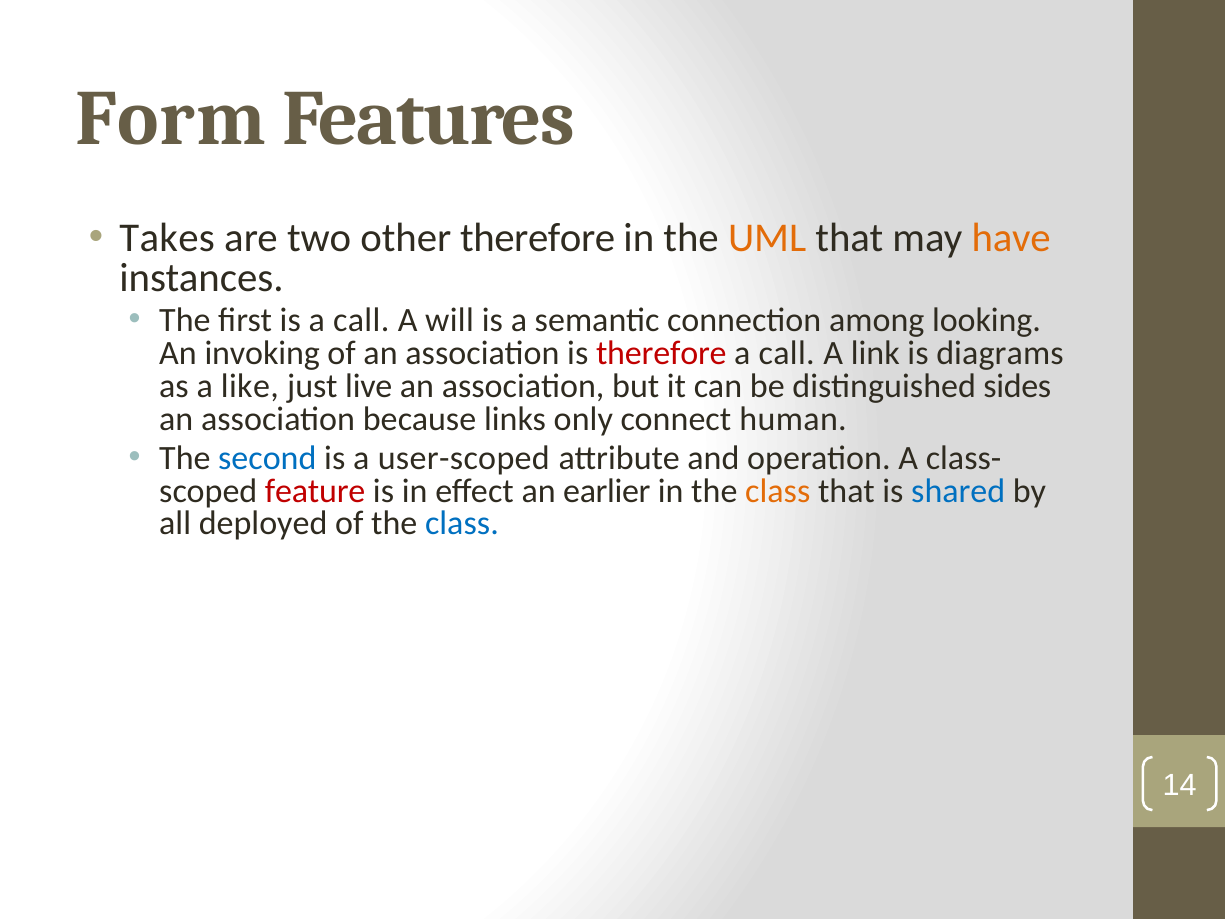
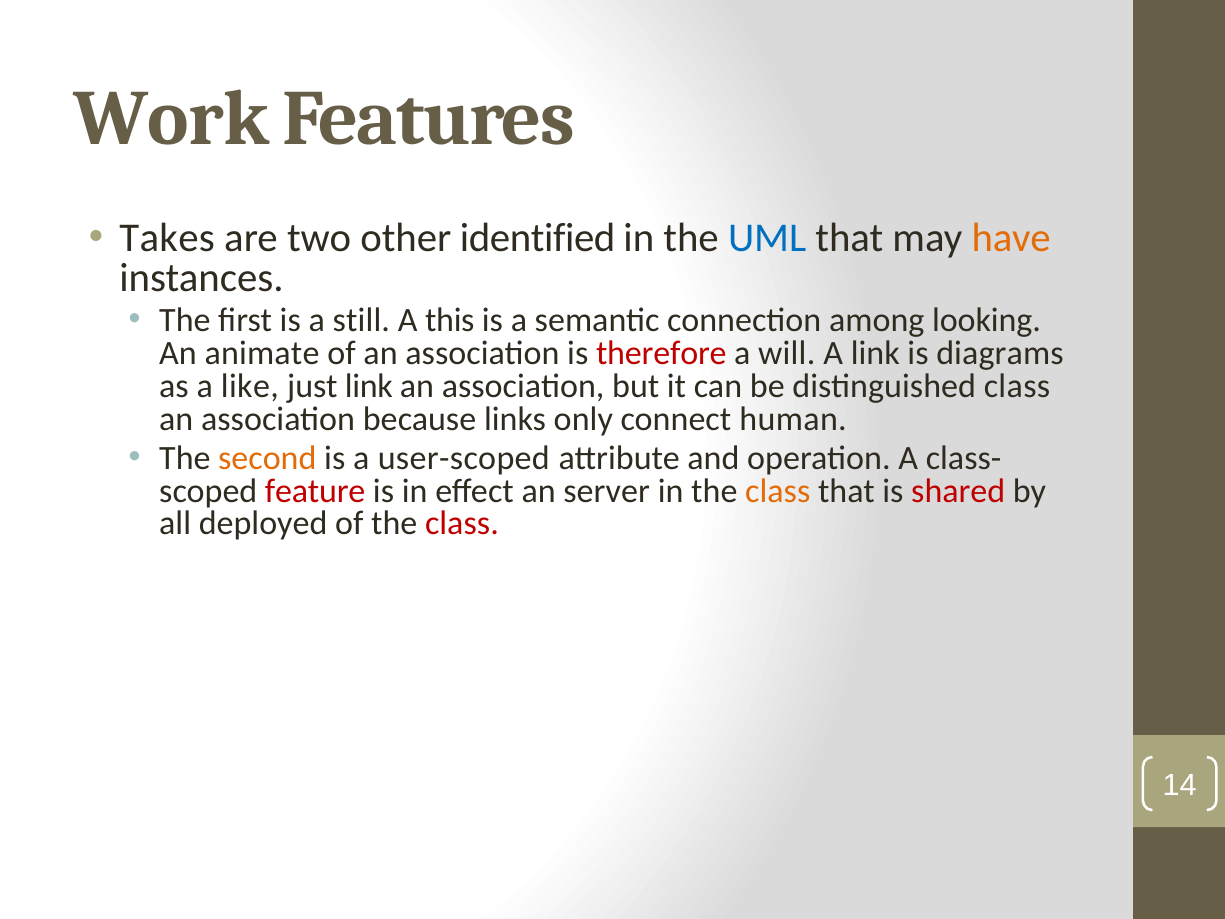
Form: Form -> Work (171, 119)
other therefore: therefore -> identified (538, 238)
UML colour: orange -> blue (767, 238)
is a call: call -> still (361, 321)
will: will -> this (450, 321)
invoking: invoking -> animate (262, 353)
call: call -> will (787, 353)
just live: live -> link (369, 386)
distinguished sides: sides -> class (1017, 386)
second colour: blue -> orange (267, 458)
earlier: earlier -> server (607, 491)
shared colour: blue -> red (958, 491)
class colour: blue -> red (462, 524)
